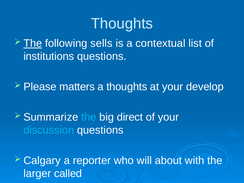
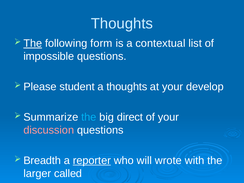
sells: sells -> form (101, 43)
institutions: institutions -> impossible (49, 56)
matters: matters -> student (77, 87)
discussion colour: light blue -> pink (49, 130)
Calgary: Calgary -> Breadth (42, 161)
reporter underline: none -> present (92, 161)
about: about -> wrote (168, 161)
